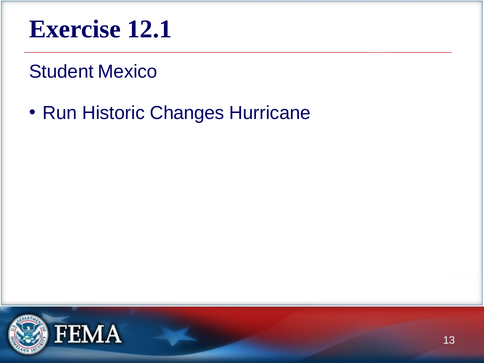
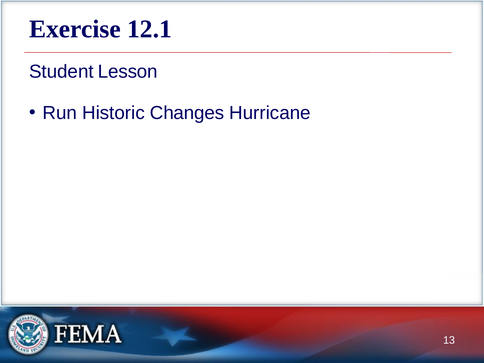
Mexico: Mexico -> Lesson (128, 72)
